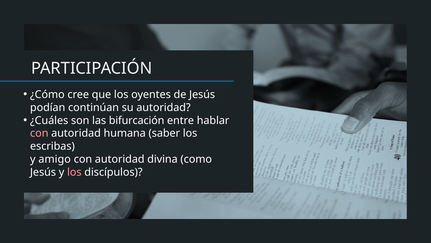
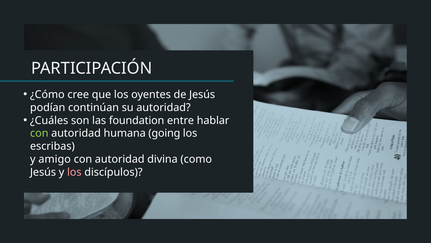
bifurcación: bifurcación -> foundation (137, 120)
con colour: pink -> light green (39, 133)
saber: saber -> going (164, 133)
